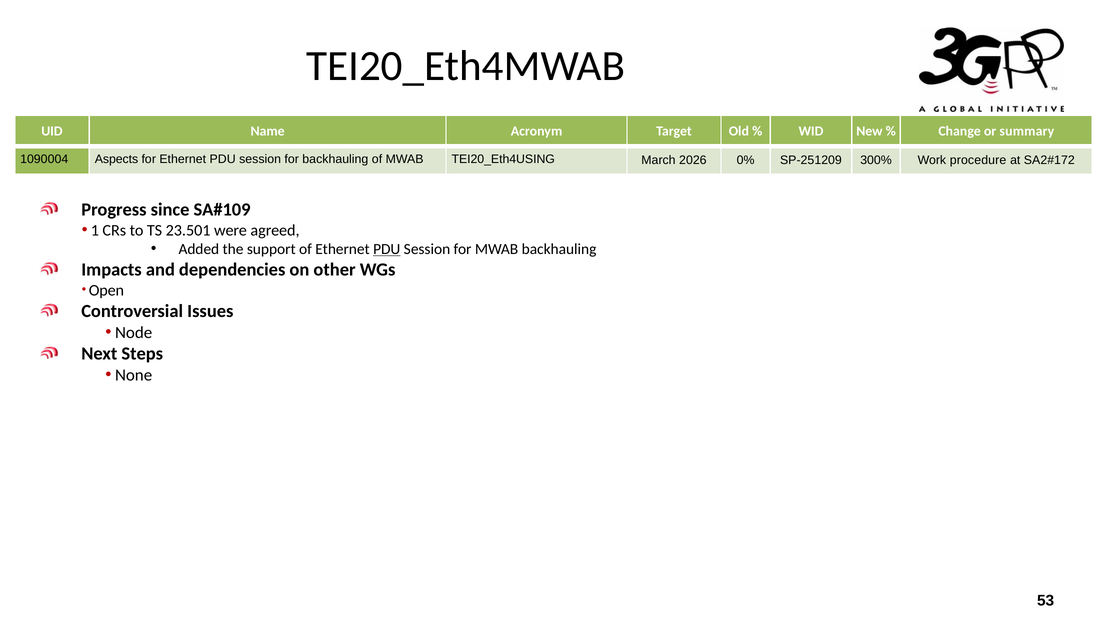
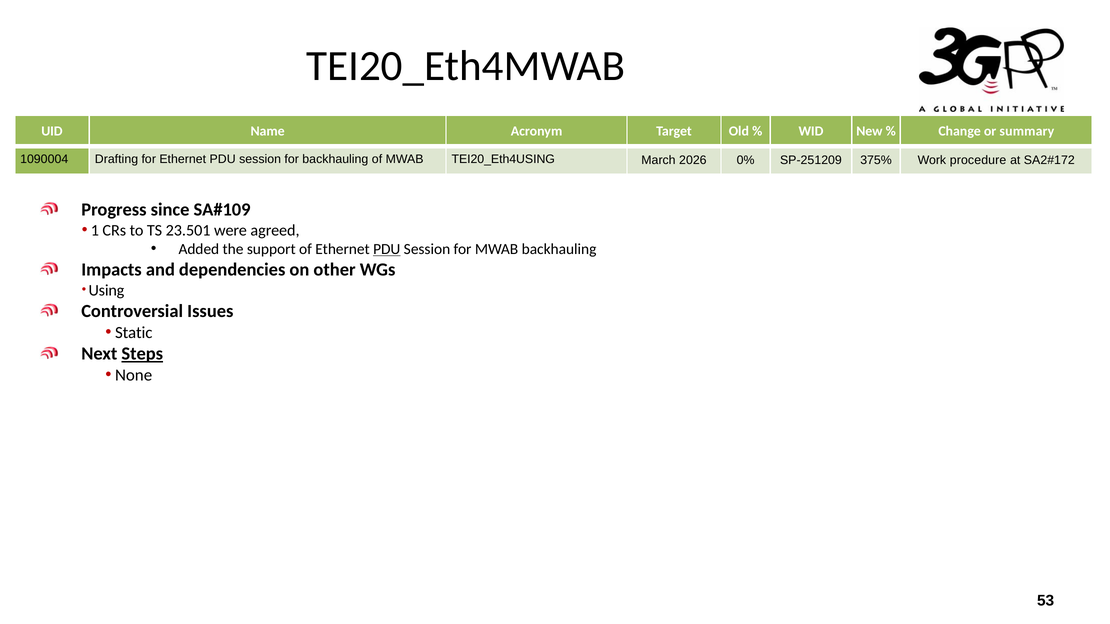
Aspects: Aspects -> Drafting (116, 159)
300%: 300% -> 375% (876, 160)
Open: Open -> Using (106, 291)
Node: Node -> Static (134, 333)
Steps underline: none -> present (142, 354)
